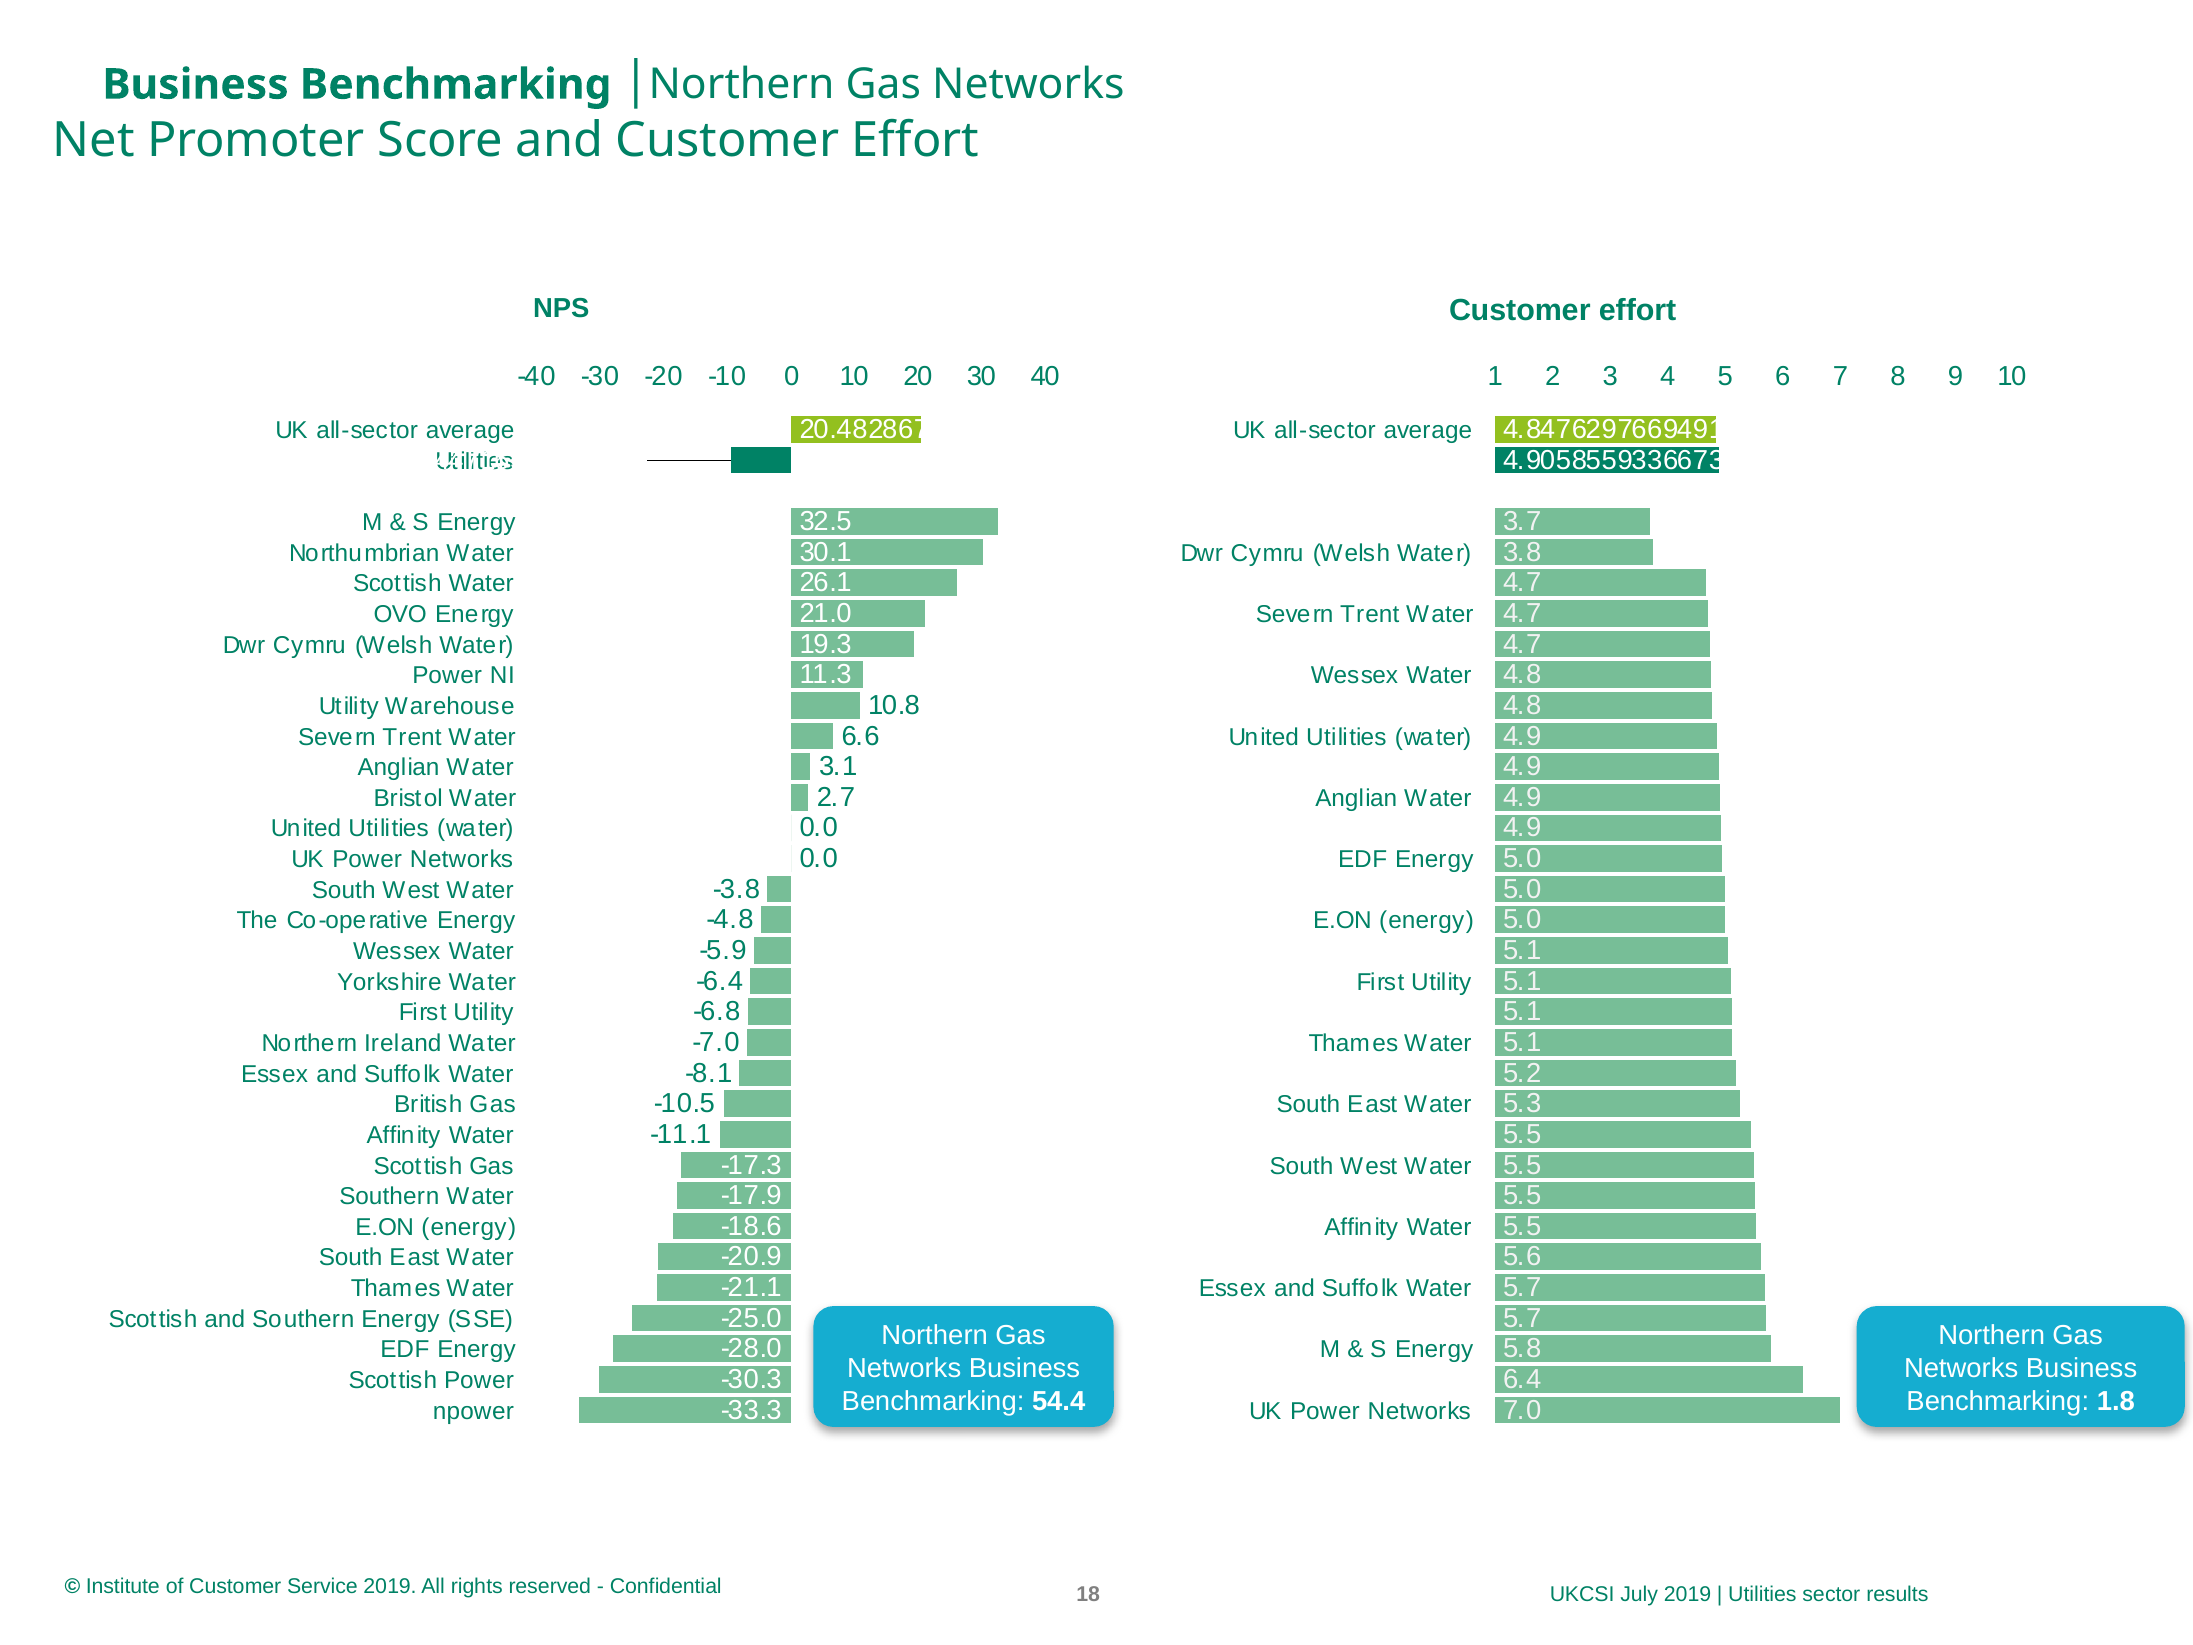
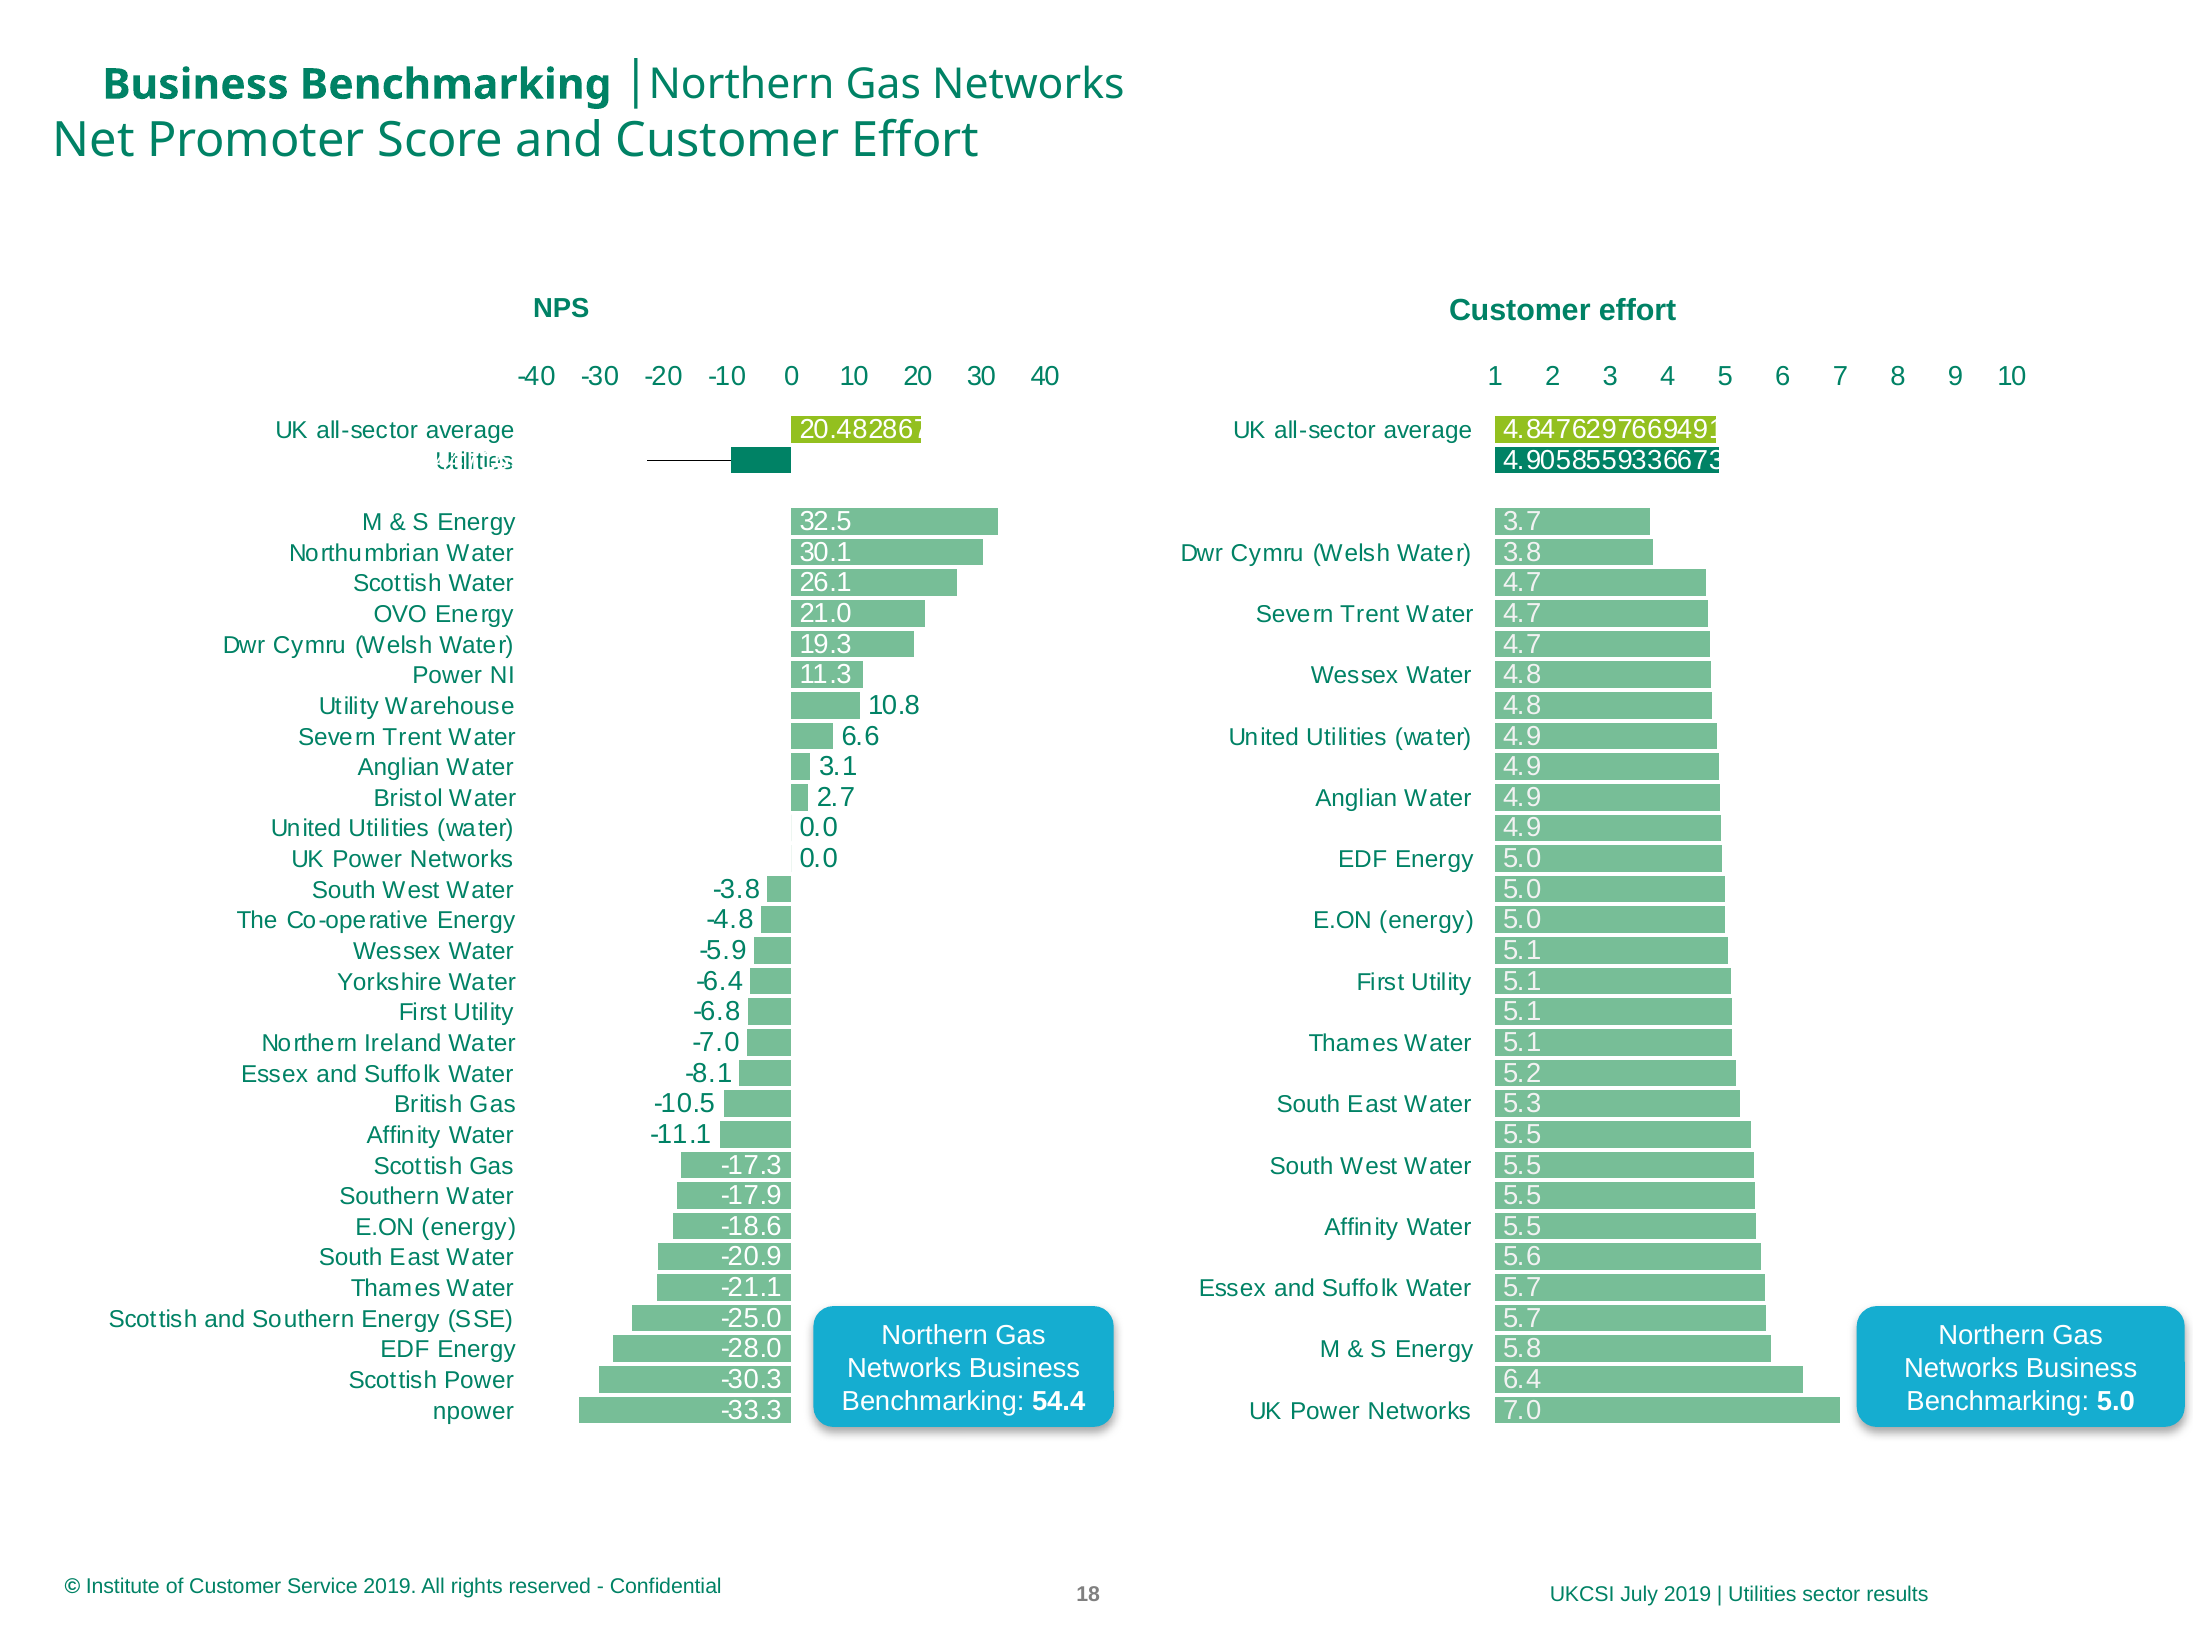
Benchmarking 1.8: 1.8 -> 5.0 (2116, 1401)
